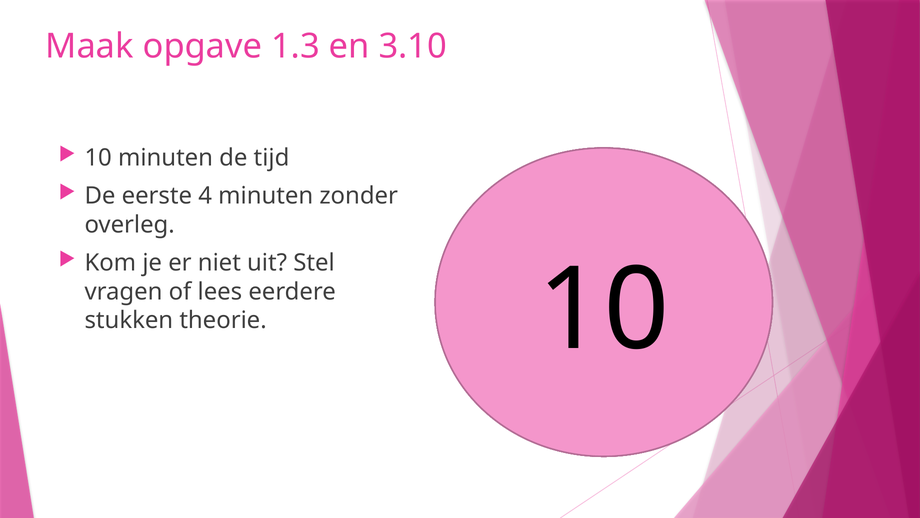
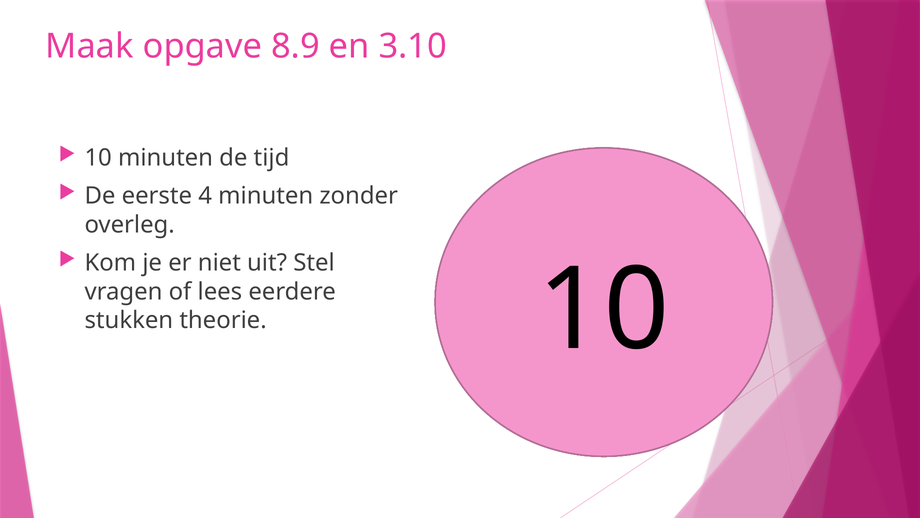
1.3: 1.3 -> 8.9 (296, 46)
